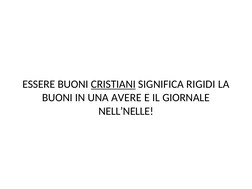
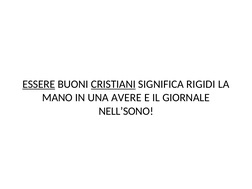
ESSERE underline: none -> present (39, 84)
BUONI: BUONI -> MANO (57, 98)
NELL’NELLE: NELL’NELLE -> NELL’SONO (126, 111)
